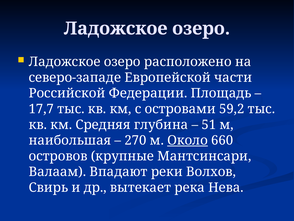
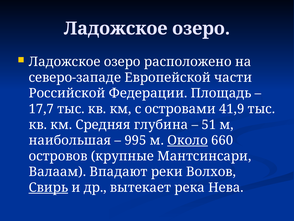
59,2: 59,2 -> 41,9 (232, 109)
270: 270 -> 995 (135, 140)
Свирь underline: none -> present (48, 187)
